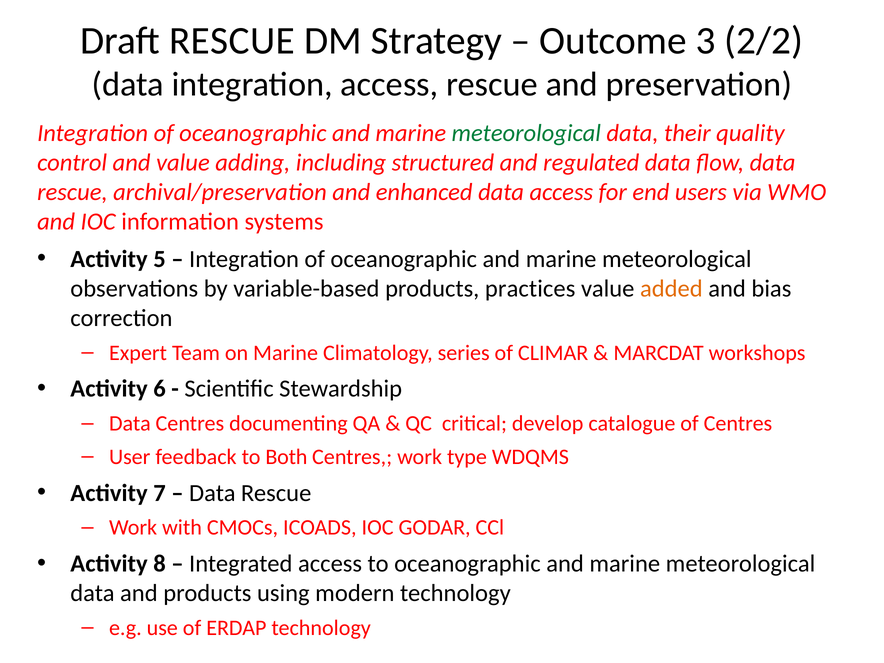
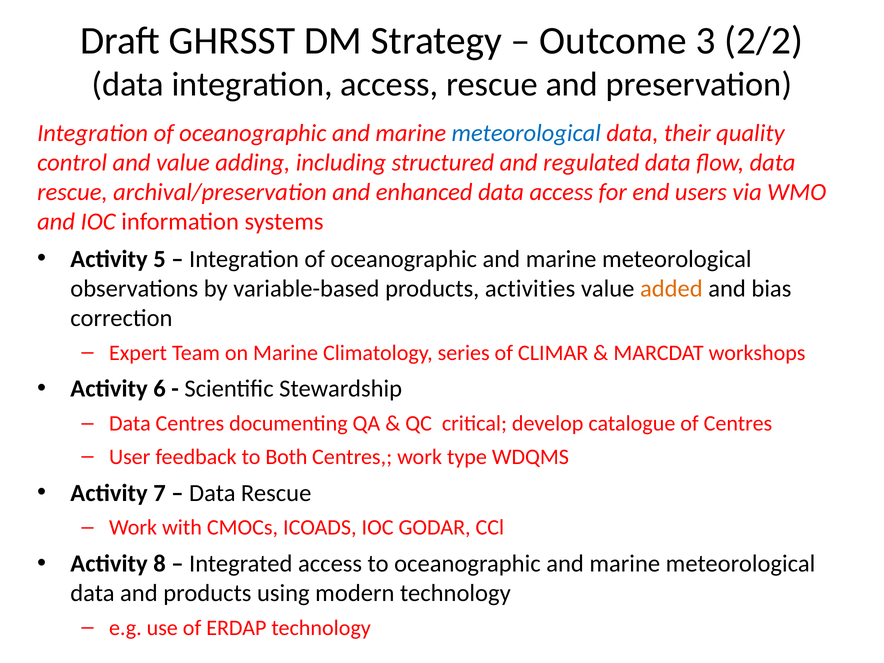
Draft RESCUE: RESCUE -> GHRSST (232, 41)
meteorological colour: green -> blue (526, 133)
practices: practices -> activities (530, 289)
